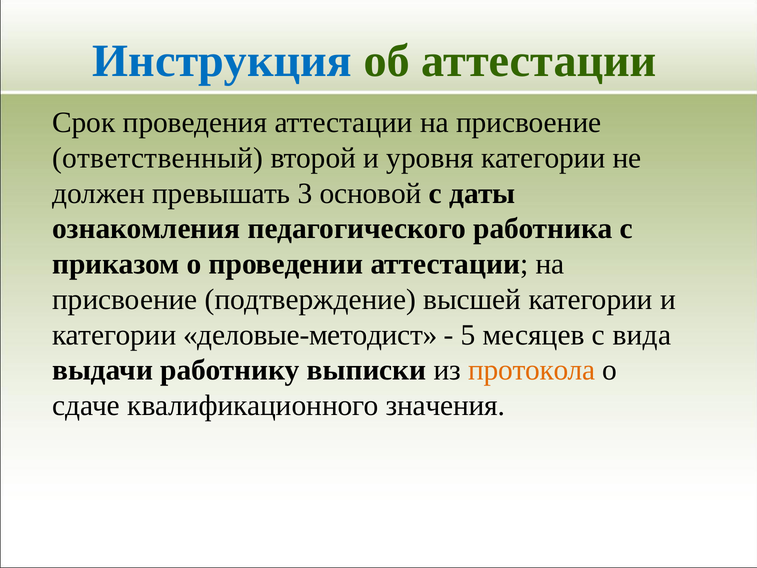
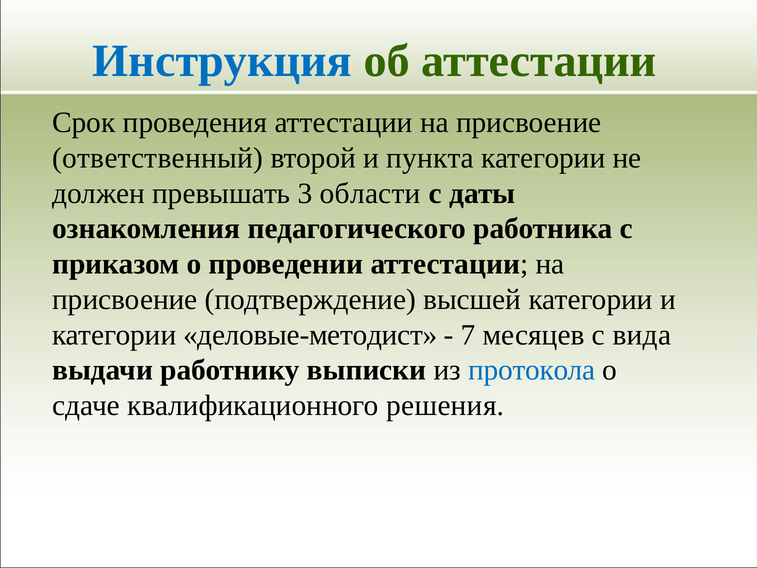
уровня: уровня -> пункта (430, 158)
основой: основой -> области (370, 193)
5: 5 -> 7 (468, 335)
протокола colour: orange -> blue (532, 370)
значения: значения -> решения (445, 405)
